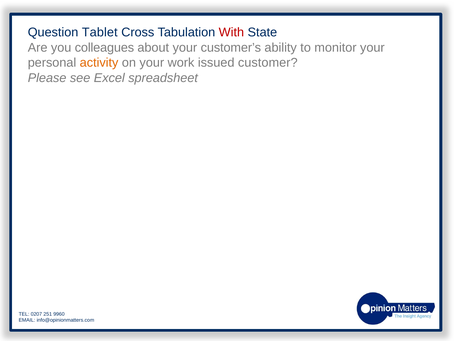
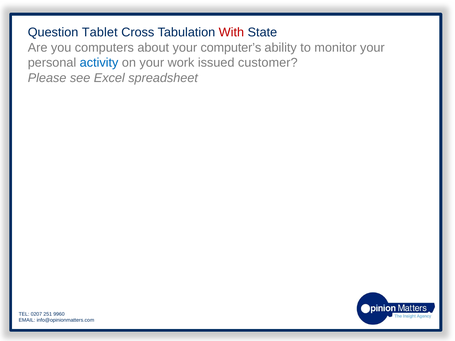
colleagues: colleagues -> computers (104, 48)
customer’s: customer’s -> computer’s (231, 48)
activity colour: orange -> blue (99, 63)
